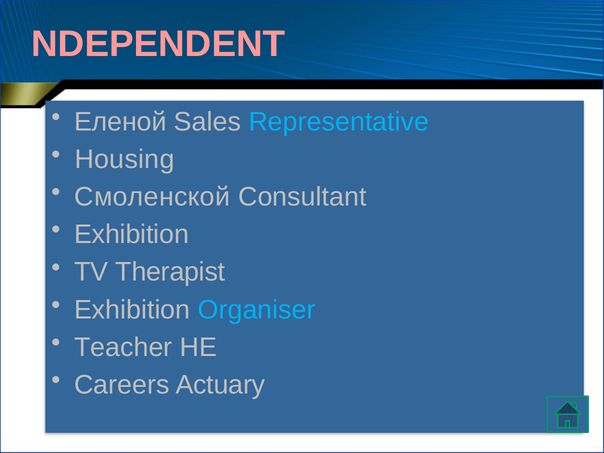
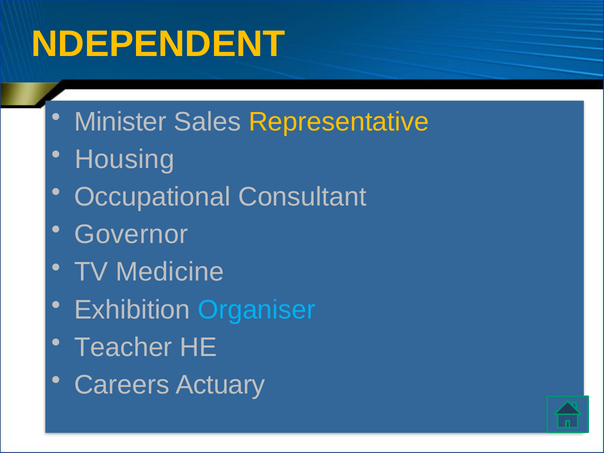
NDEPENDENT colour: pink -> yellow (158, 44)
Еленой: Еленой -> Minister (120, 122)
Representative colour: light blue -> yellow (339, 122)
Смоленской: Смоленской -> Occupational (152, 197)
Exhibition: Exhibition -> Governor (131, 234)
Therapist: Therapist -> Medicine (170, 272)
